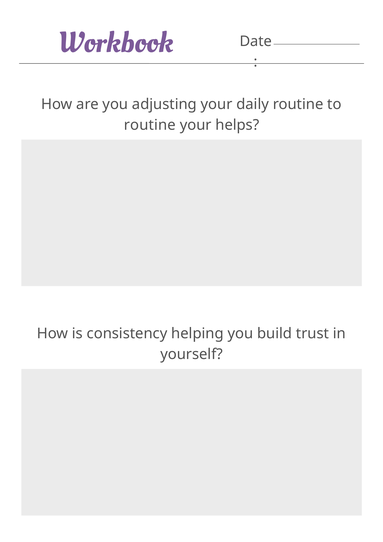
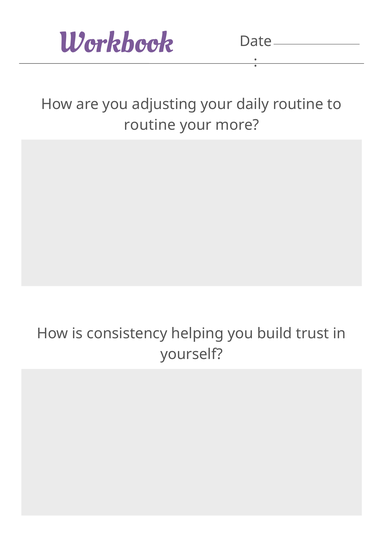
helps: helps -> more (237, 125)
